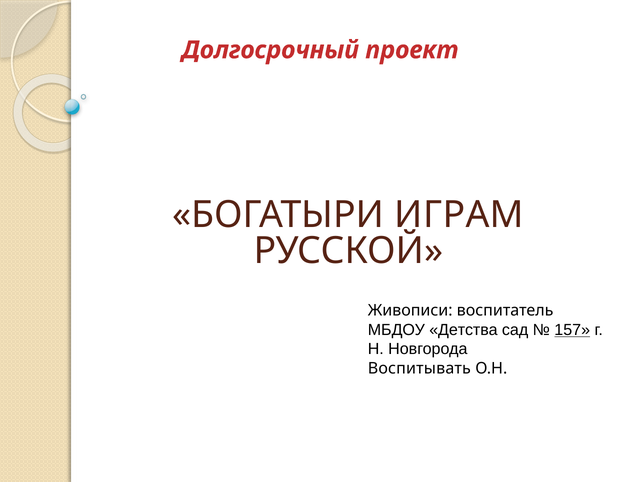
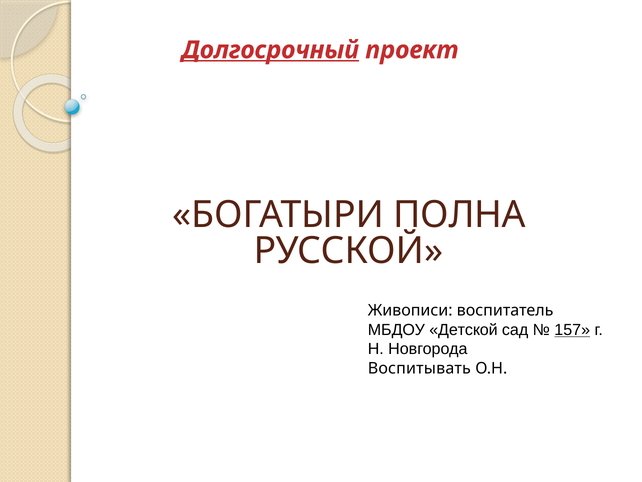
Долгосрочный underline: none -> present (270, 50)
ИГРАМ: ИГРАМ -> ПОЛНА (460, 215)
Детства: Детства -> Детской (463, 330)
